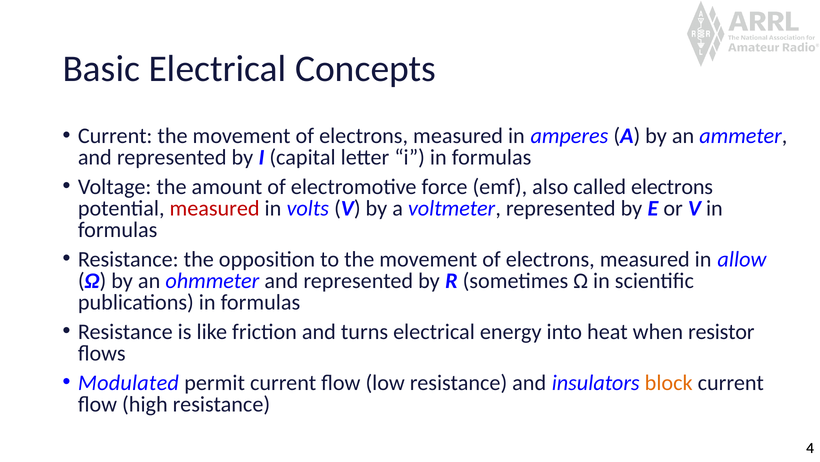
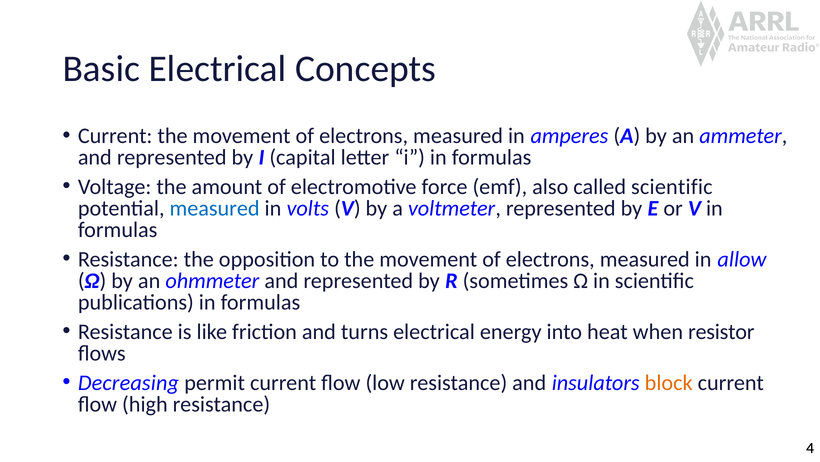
called electrons: electrons -> scientific (672, 187)
measured colour: red -> blue (215, 208)
Modulated: Modulated -> Decreasing (128, 382)
